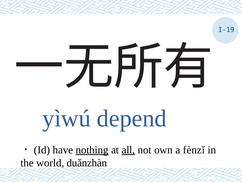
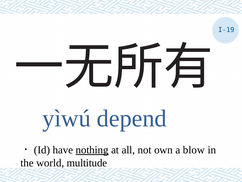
all underline: present -> none (128, 150)
fènzǐ: fènzǐ -> blow (194, 150)
duǎnzhàn: duǎnzhàn -> multitude (87, 162)
